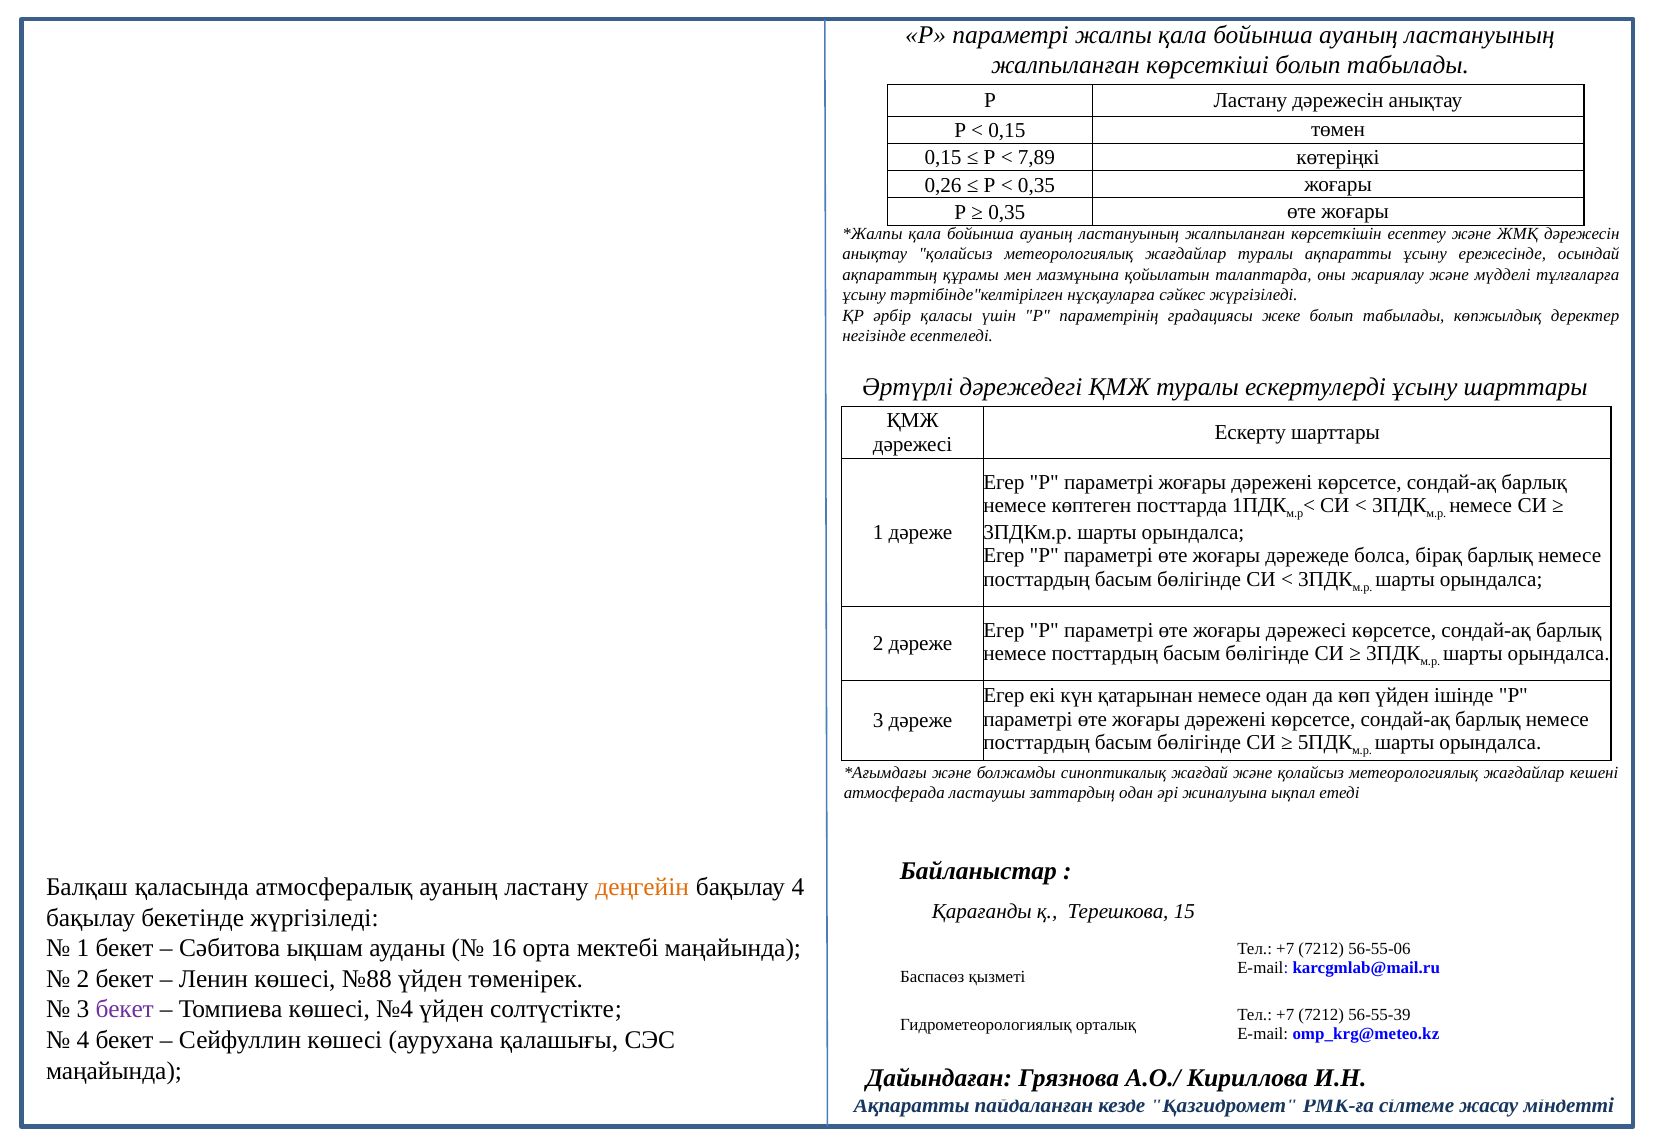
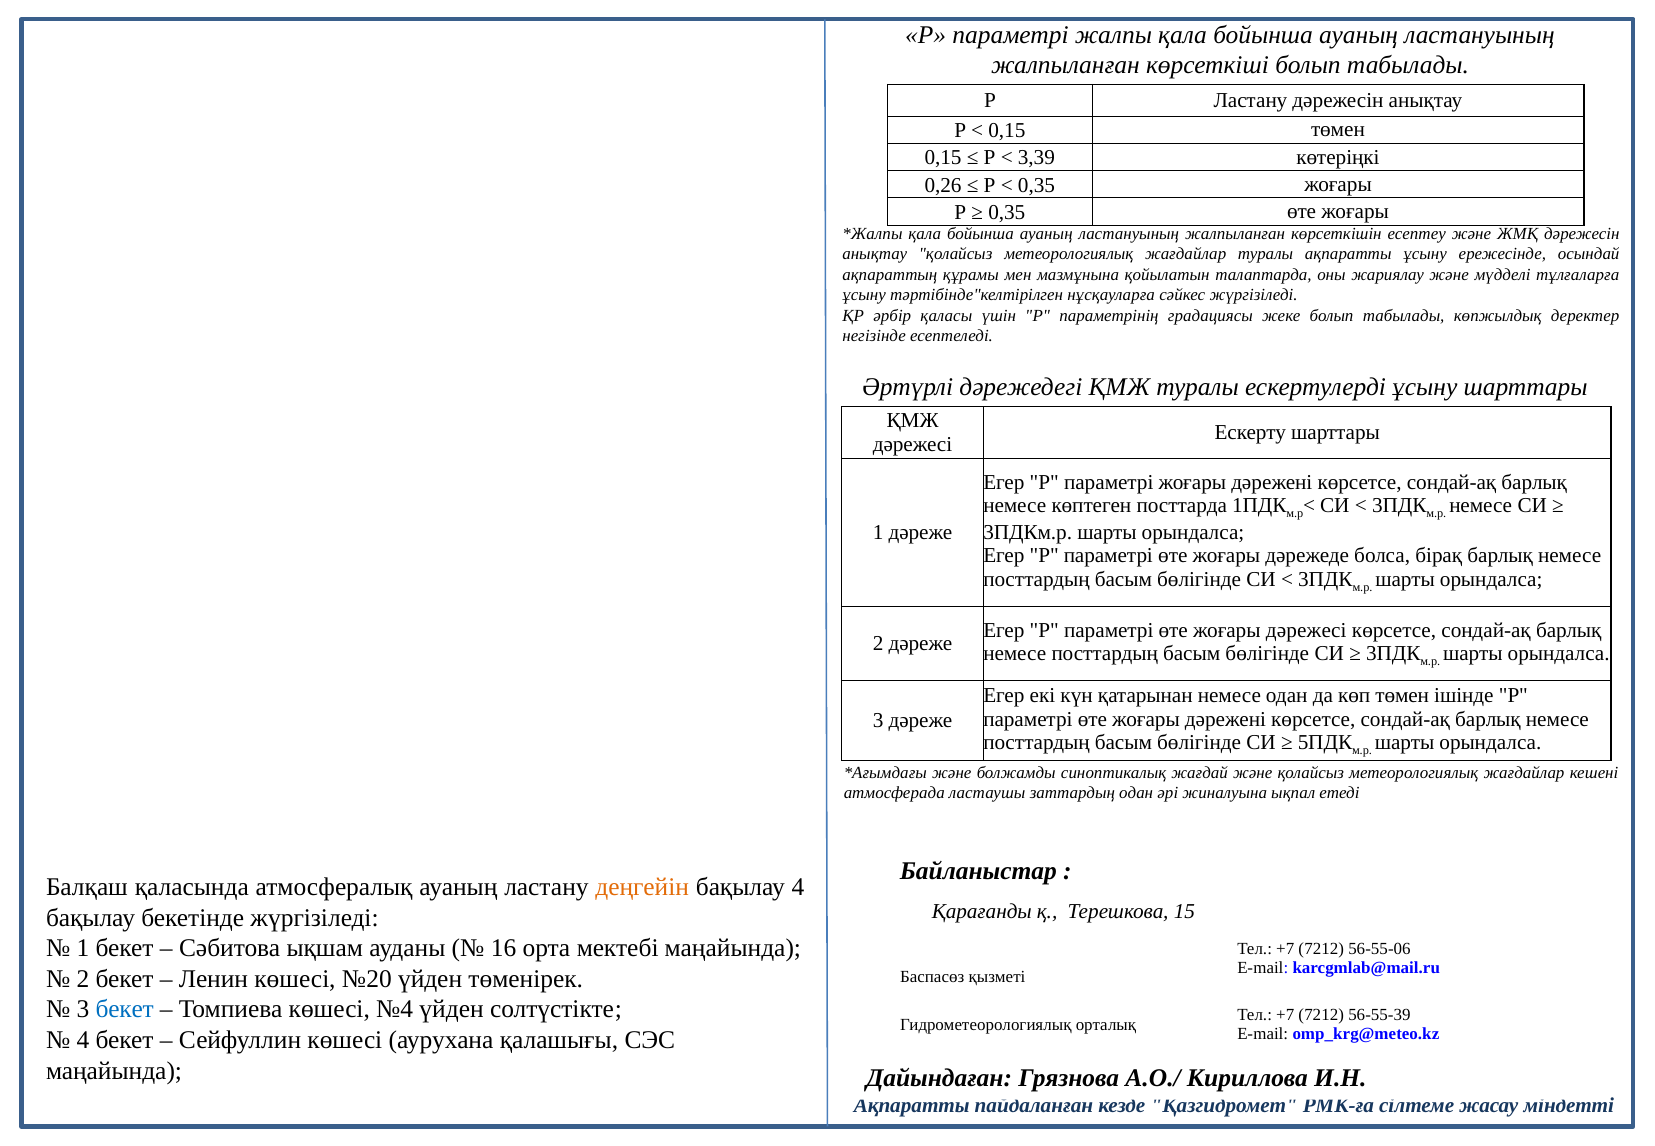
7,89: 7,89 -> 3,39 (1036, 158)
көп үйден: үйден -> төмен (1402, 695)
№88: №88 -> №20 (367, 979)
бекет colour: purple -> blue (125, 1009)
